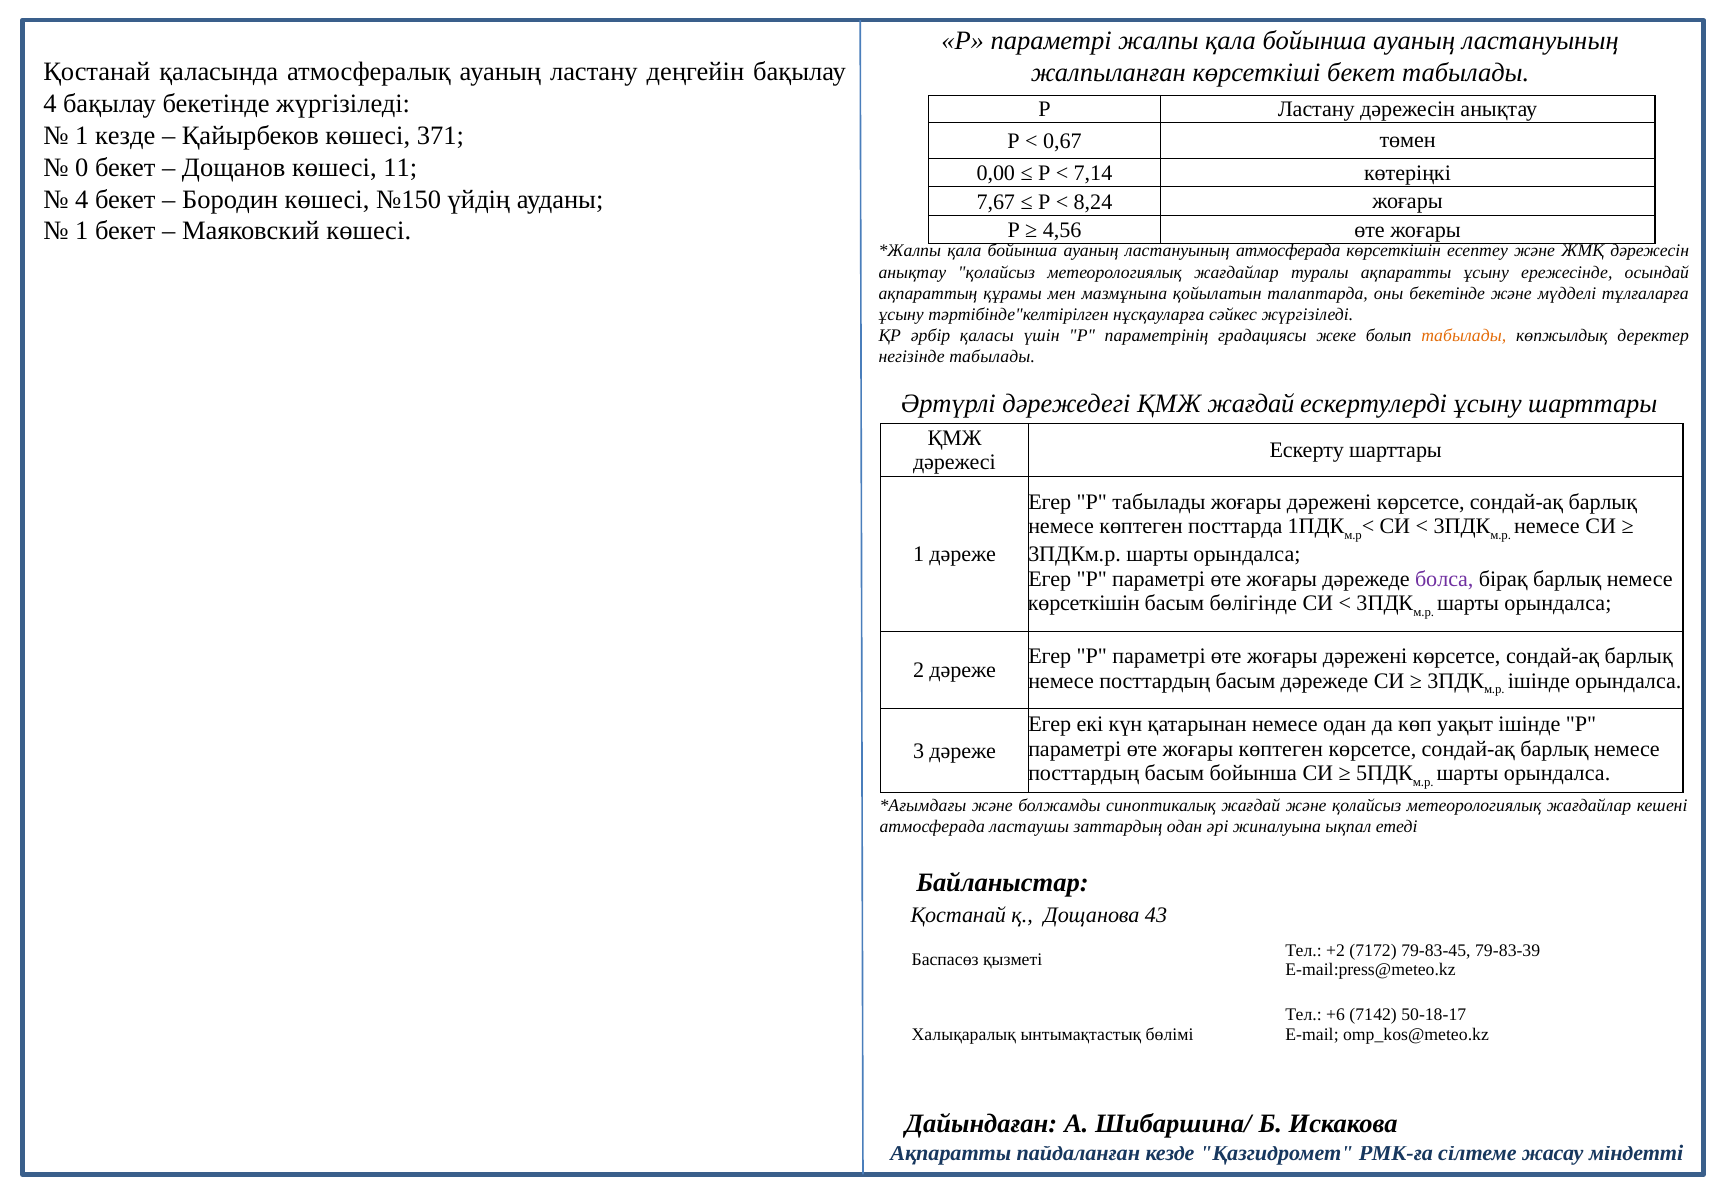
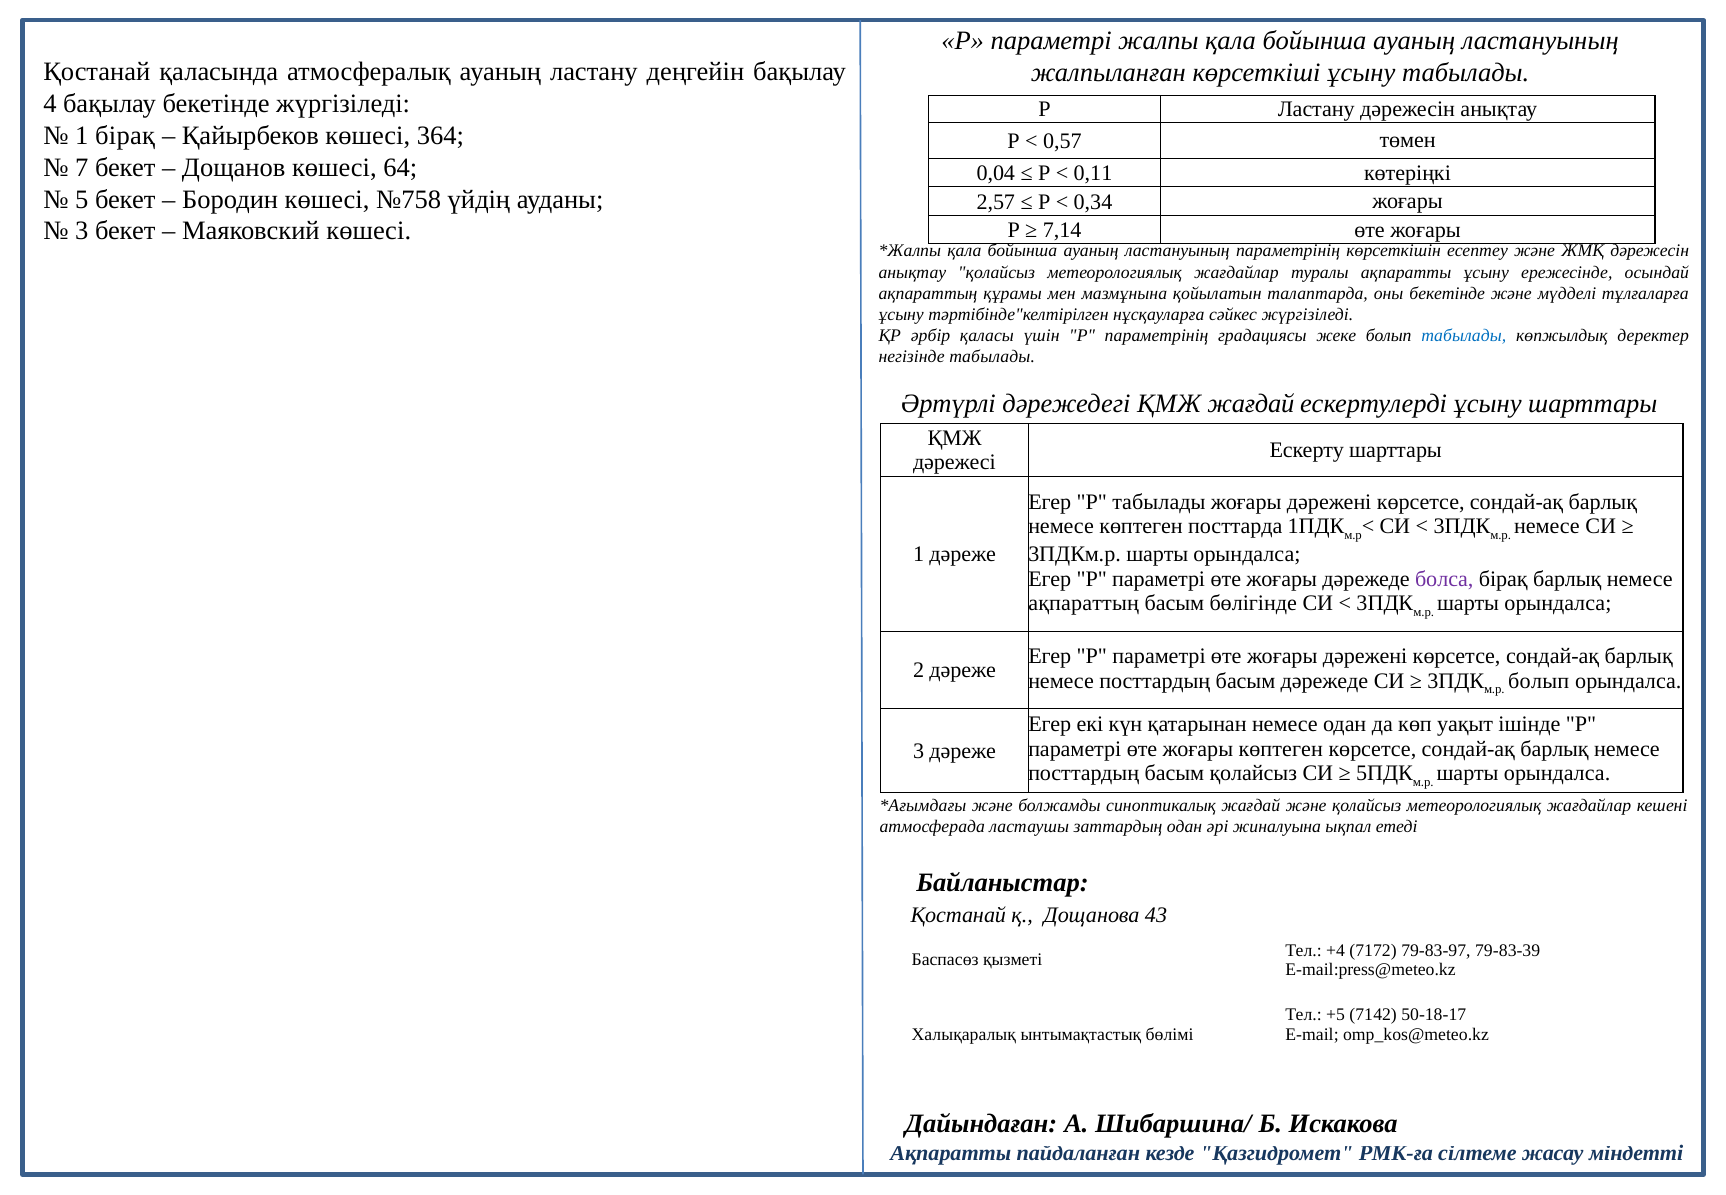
көрсеткіші бекет: бекет -> ұсыну (1361, 72)
1 кезде: кезде -> бірақ (125, 136)
371: 371 -> 364 (440, 136)
0,67: 0,67 -> 0,57 (1062, 141)
0: 0 -> 7 (82, 167)
11: 11 -> 64 (400, 167)
0,00: 0,00 -> 0,04 (996, 174)
7,14: 7,14 -> 0,11 (1093, 174)
4: 4 -> 5 (82, 199)
№150: №150 -> №758 (409, 199)
7,67: 7,67 -> 2,57 (996, 202)
8,24: 8,24 -> 0,34 (1093, 202)
1: 1 -> 3 (82, 231)
4,56: 4,56 -> 7,14 (1062, 231)
ластануының атмосферада: атмосферада -> параметрінің (1288, 251)
табылады colour: orange -> blue (1464, 336)
көрсеткішін: көрсеткішін -> ақпараттың (1084, 603)
ішінде: ішінде -> болып (1539, 681)
басым бойынша: бойынша -> қолайсыз (1253, 773)
+2: +2 -> +4 (1335, 950)
79-83-45: 79-83-45 -> 79-83-97 (1436, 950)
+6: +6 -> +5 (1335, 1015)
